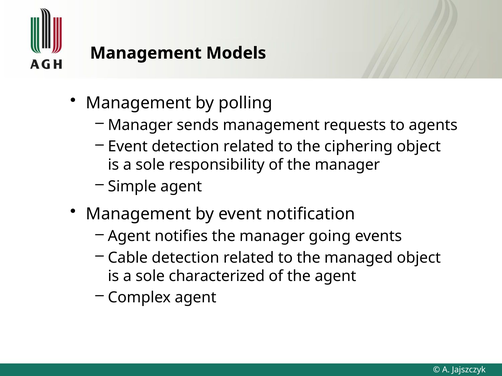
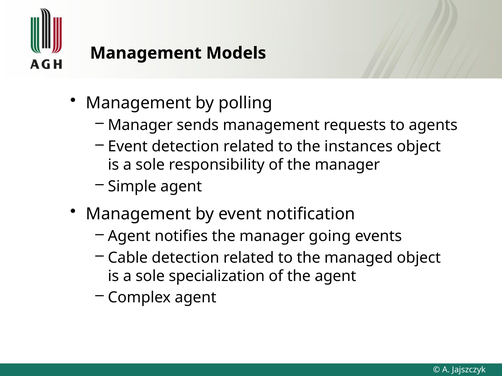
ciphering: ciphering -> instances (358, 147)
characterized: characterized -> specialization (217, 276)
